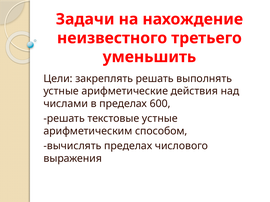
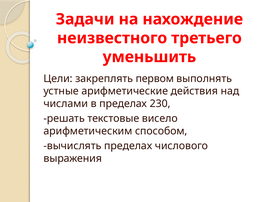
закреплять решать: решать -> первом (155, 79)
600: 600 -> 230 (160, 104)
текстовые устные: устные -> висело (160, 119)
